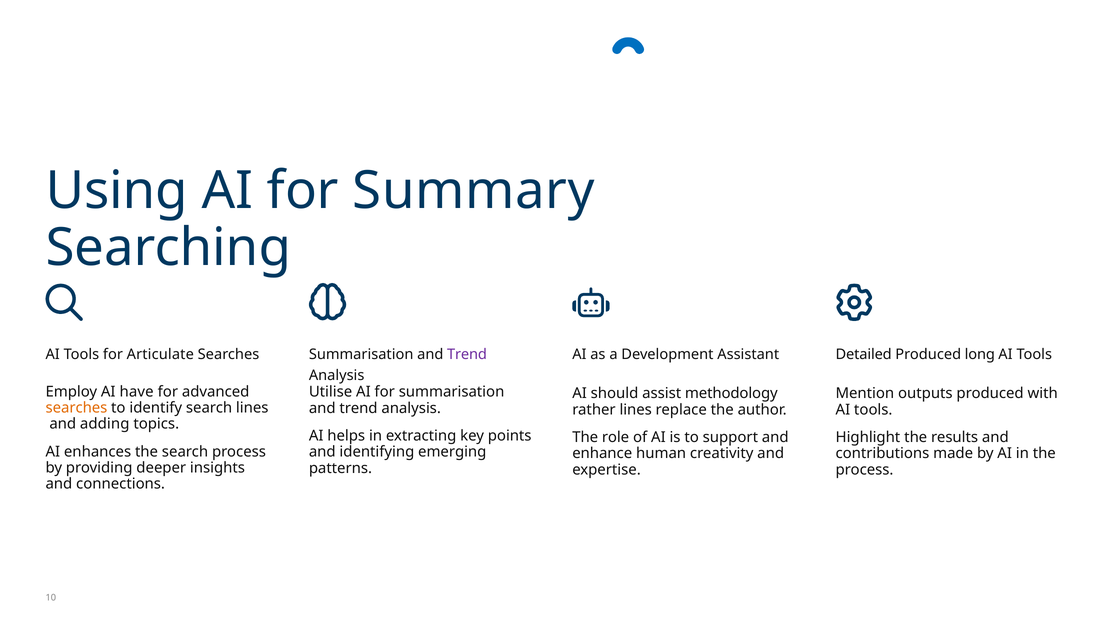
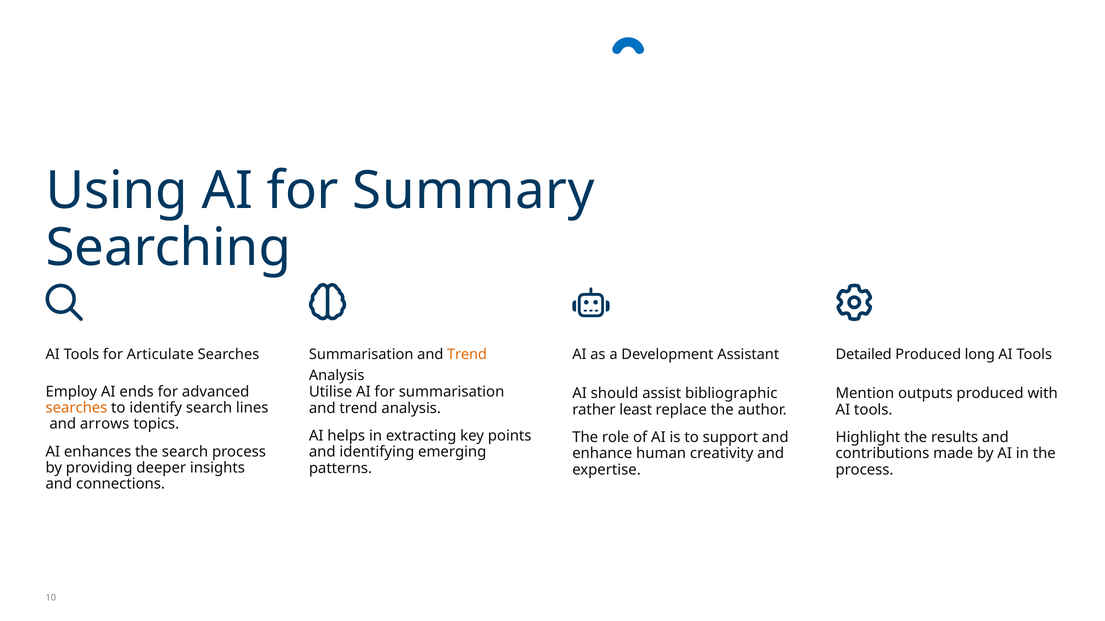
Trend colour: purple -> orange (467, 355)
have: have -> ends (137, 392)
methodology: methodology -> bibliographic (731, 394)
rather lines: lines -> least (636, 410)
adding: adding -> arrows (105, 424)
